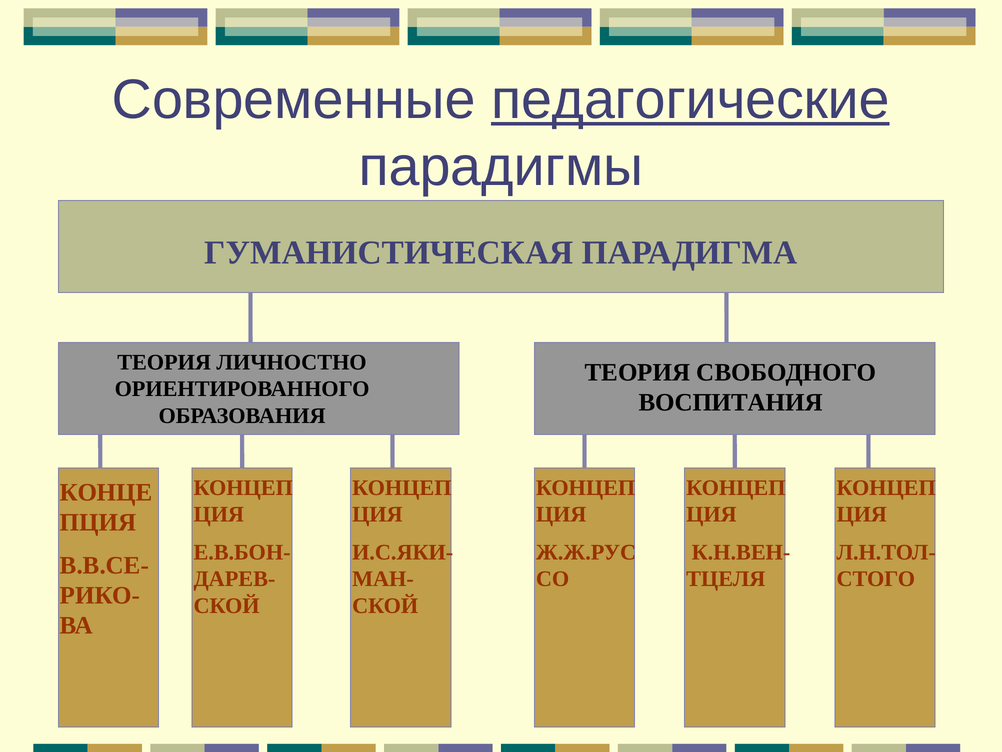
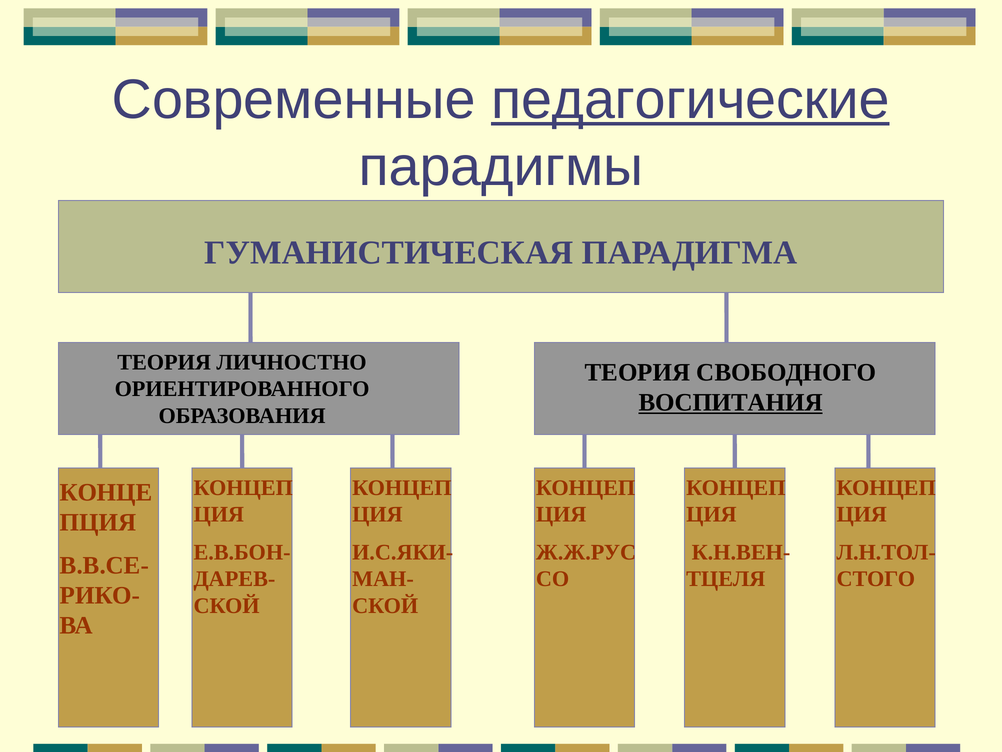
ВОСПИТАНИЯ underline: none -> present (731, 402)
